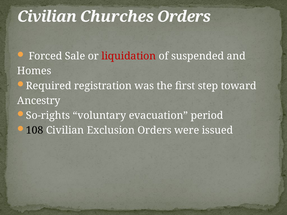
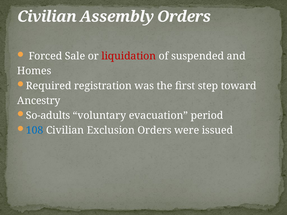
Churches: Churches -> Assembly (117, 17)
So-rights: So-rights -> So-adults (48, 116)
108 colour: black -> blue (35, 130)
